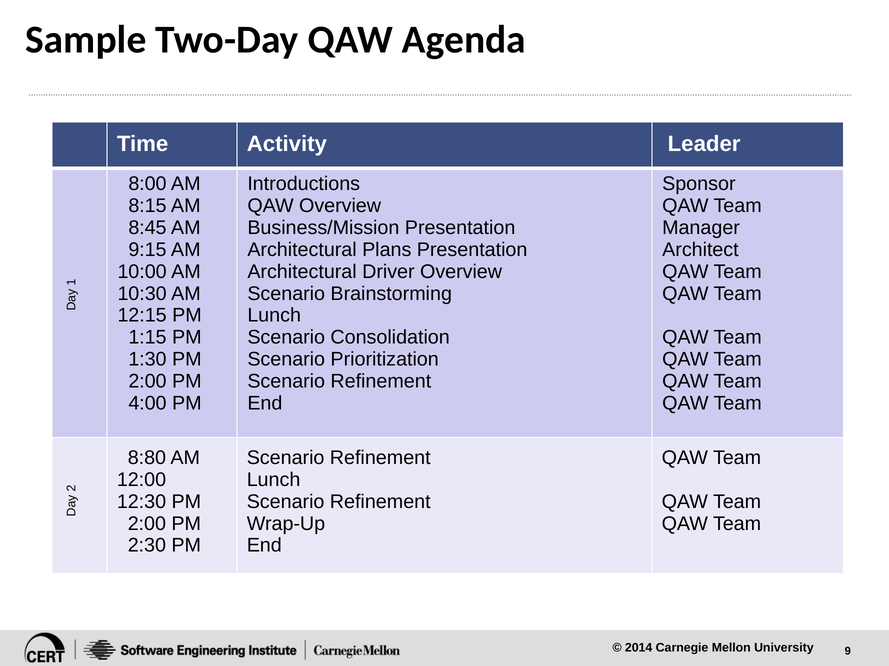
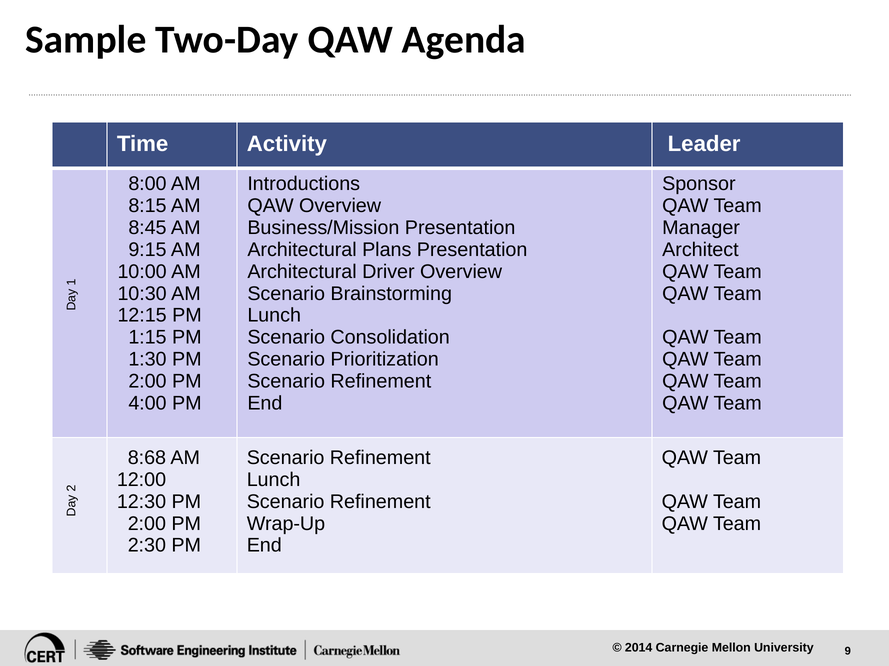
8:80: 8:80 -> 8:68 (147, 458)
